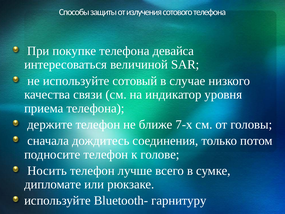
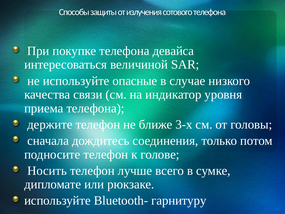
сотовый: сотовый -> опасные (135, 81)
7-х: 7-х -> 3-х (184, 124)
